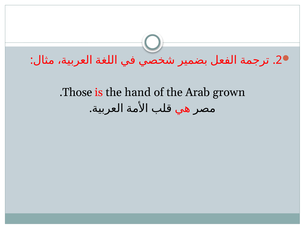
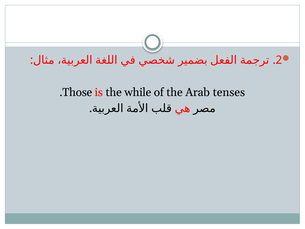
hand: hand -> while (138, 92)
grown: grown -> tenses (229, 92)
